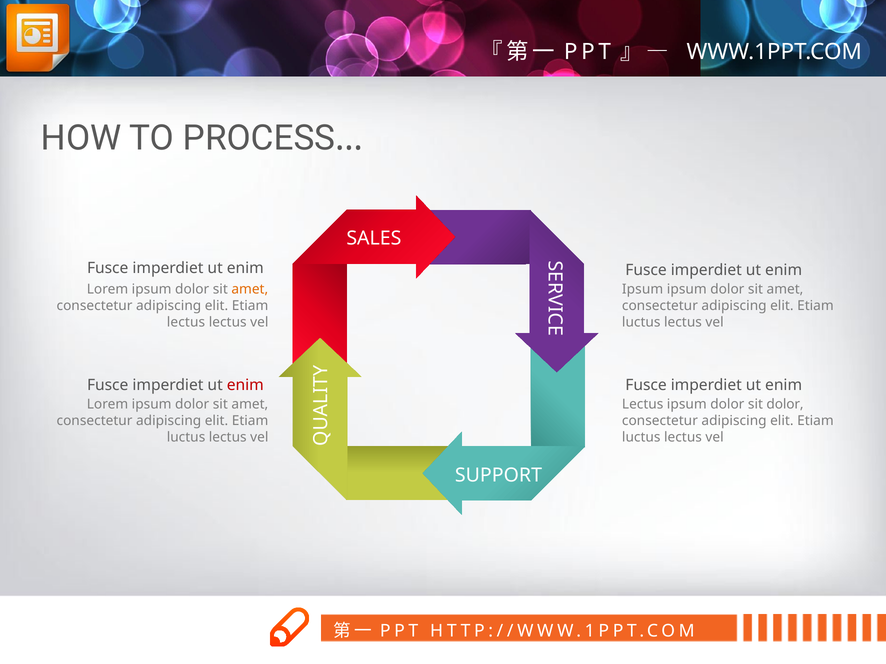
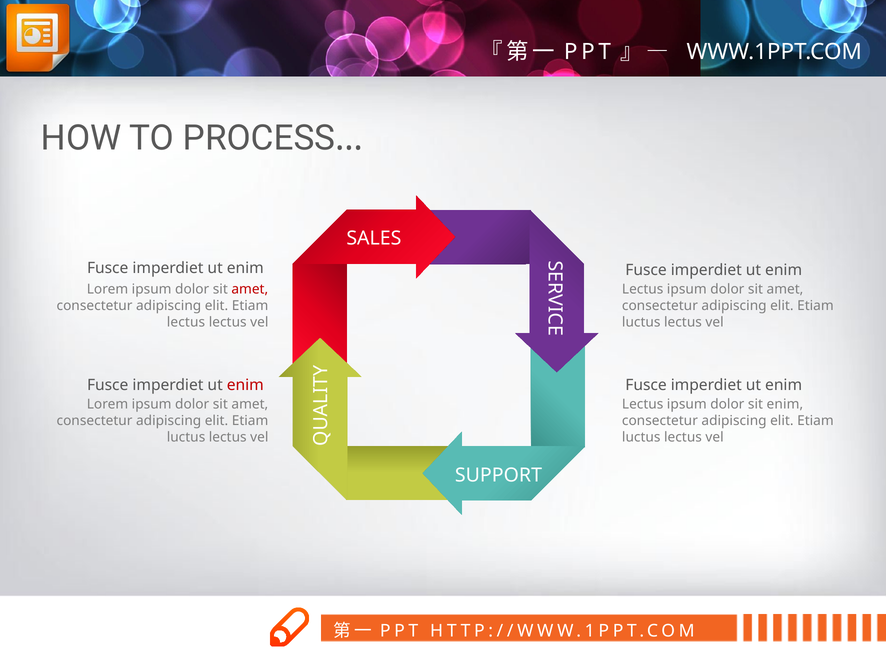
amet colour: orange -> red (250, 289)
Ipsum: Ipsum -> Lectus (643, 289)
sit dolor: dolor -> enim (785, 405)
